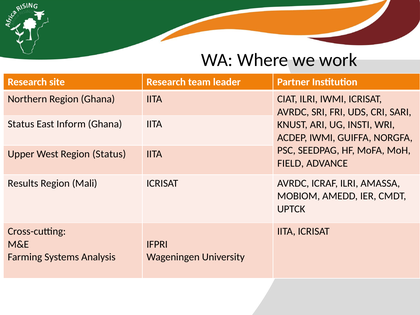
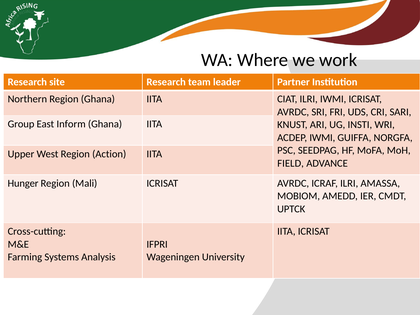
Status: Status -> Group (21, 124)
Region Status: Status -> Action (109, 154)
Results: Results -> Hunger (23, 183)
